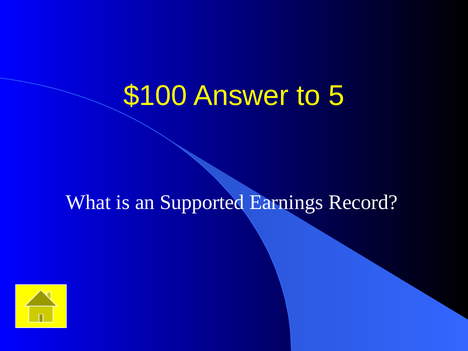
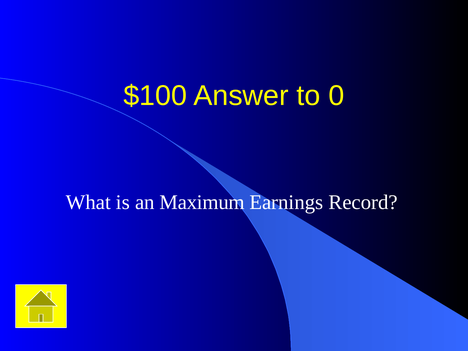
5: 5 -> 0 (336, 96)
Supported: Supported -> Maximum (202, 202)
